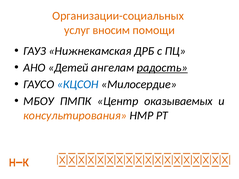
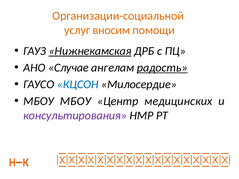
Организации-социальных: Организации-социальных -> Организации-социальной (118, 16)
Нижнекамская underline: none -> present (90, 51)
Детей: Детей -> Случае (68, 68)
МБОУ ПМПК: ПМПК -> МБОУ (75, 101)
оказываемых: оказываемых -> медицинских (178, 101)
консультирования colour: orange -> purple (75, 116)
